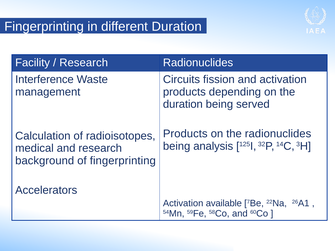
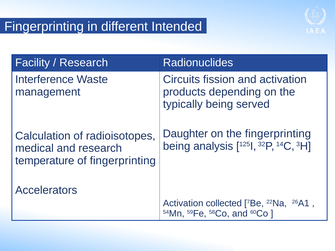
different Duration: Duration -> Intended (177, 27)
duration: duration -> typically (183, 104)
Products: Products -> Daughter (185, 134)
the radionuclides: radionuclides -> fingerprinting (278, 134)
background: background -> temperature (45, 161)
available: available -> collected (224, 204)
